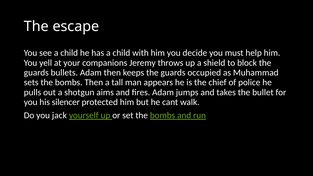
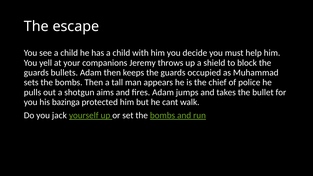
silencer: silencer -> bazinga (66, 102)
